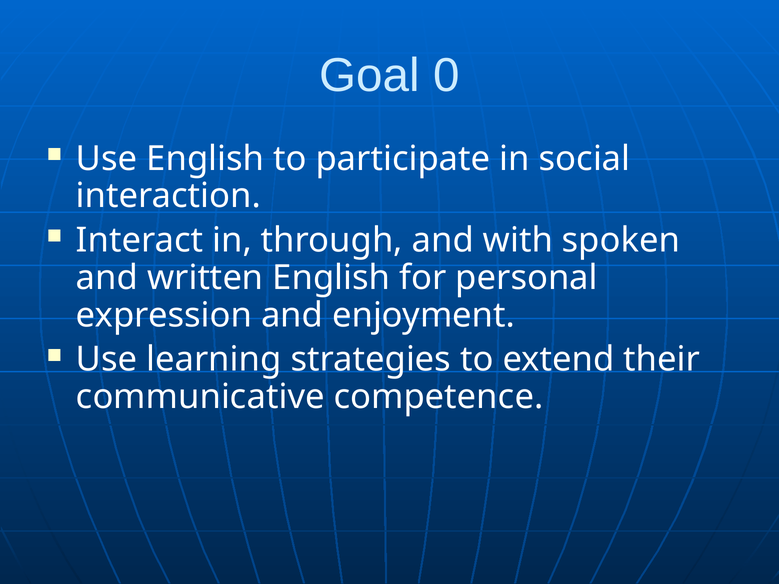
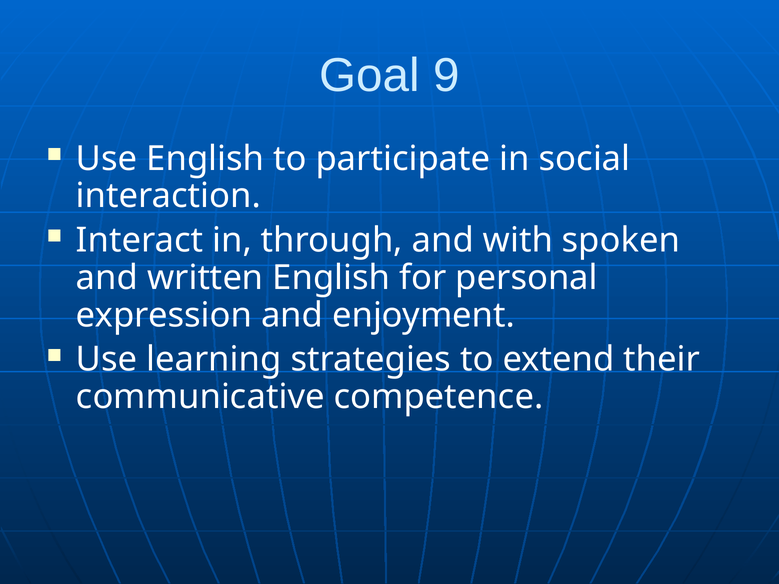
0: 0 -> 9 (446, 76)
